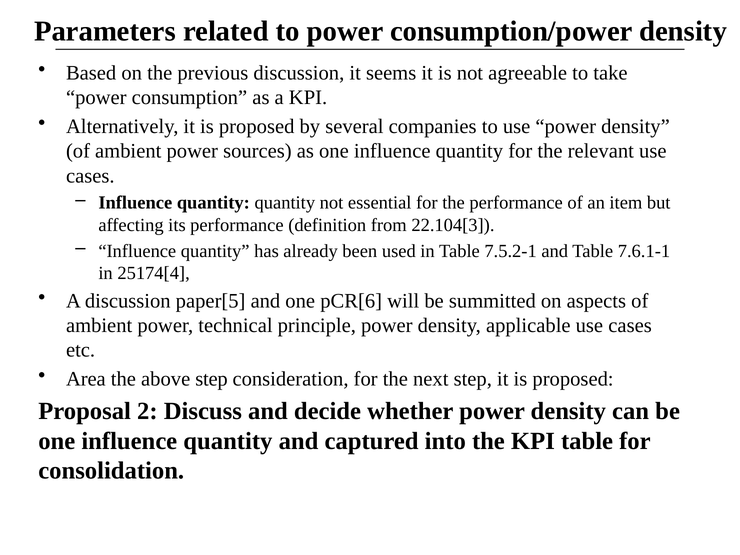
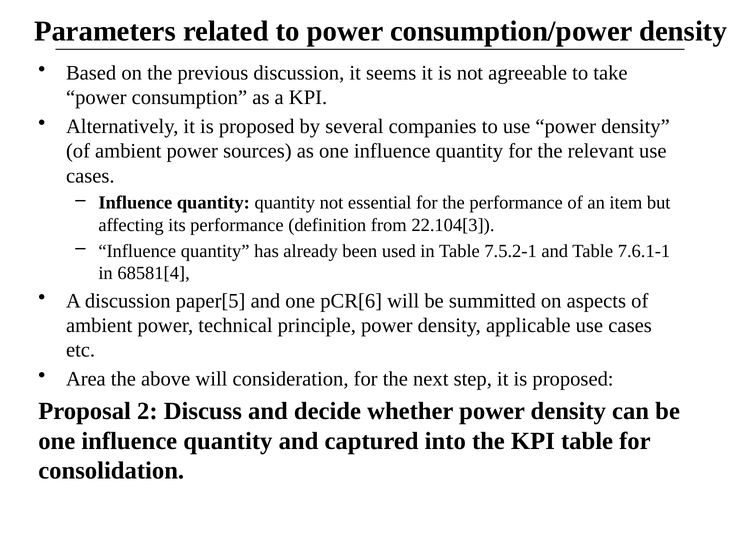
25174[4: 25174[4 -> 68581[4 (154, 273)
above step: step -> will (211, 379)
